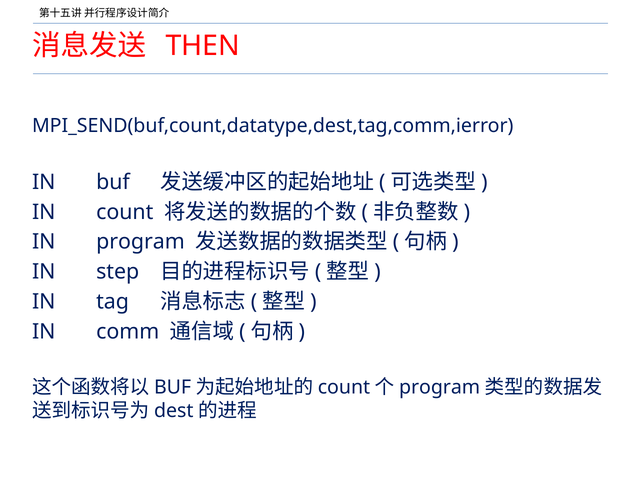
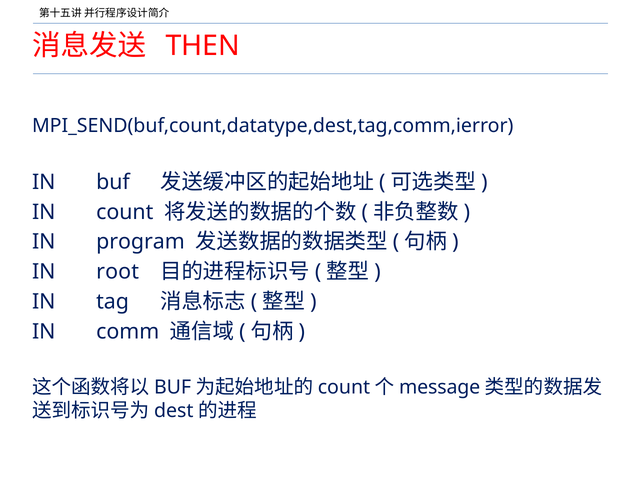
step: step -> root (118, 272)
program: program -> message (440, 387)
